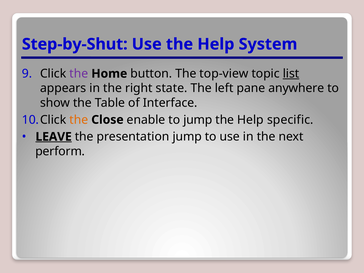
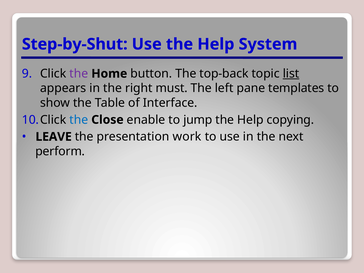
top-view: top-view -> top-back (224, 74)
state: state -> must (172, 88)
anywhere: anywhere -> templates (296, 88)
the colour: orange -> blue (79, 120)
specific: specific -> copying (290, 120)
LEAVE underline: present -> none (54, 137)
presentation jump: jump -> work (187, 137)
